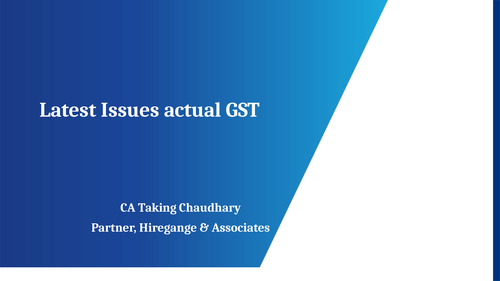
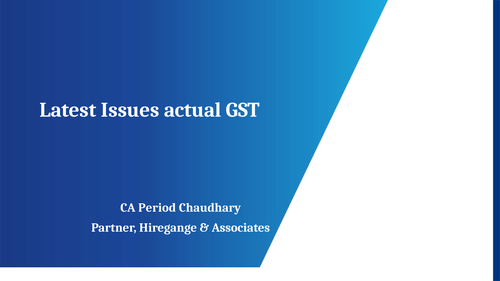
Taking: Taking -> Period (157, 208)
